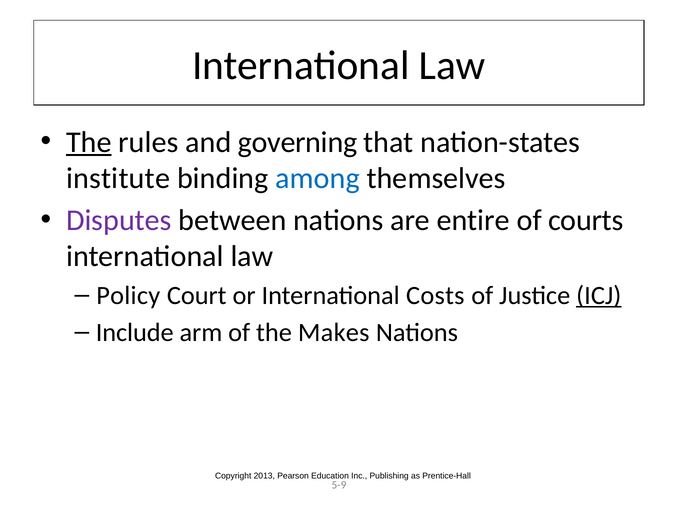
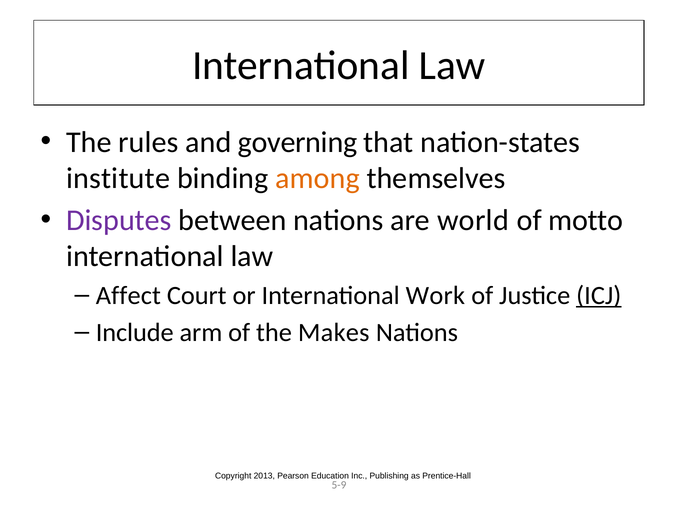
The underline: present -> none (89, 142)
among colour: blue -> orange (318, 178)
entire: entire -> world (473, 221)
courts: courts -> motto (586, 221)
Policy: Policy -> Affect (128, 296)
Costs: Costs -> Work (435, 296)
